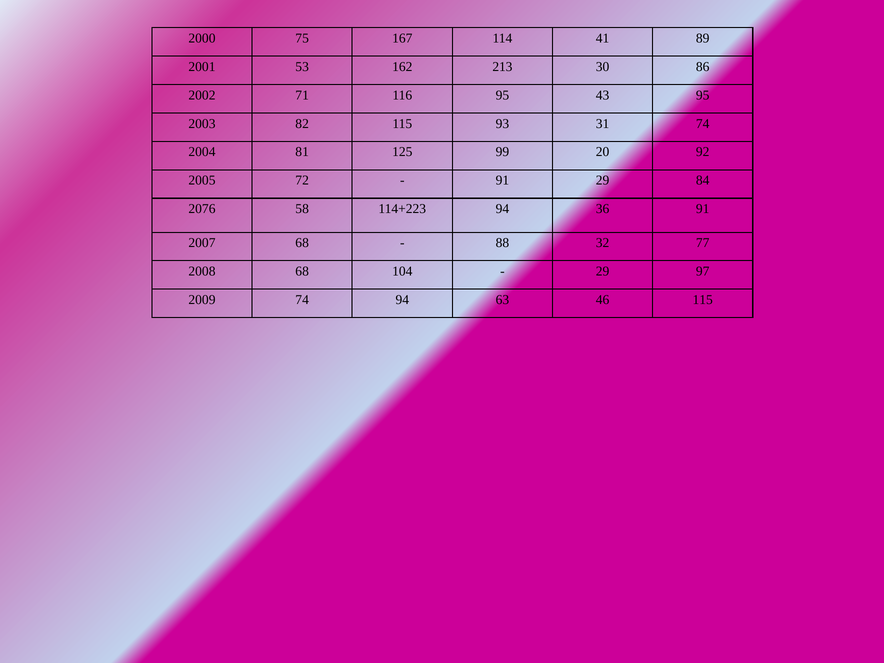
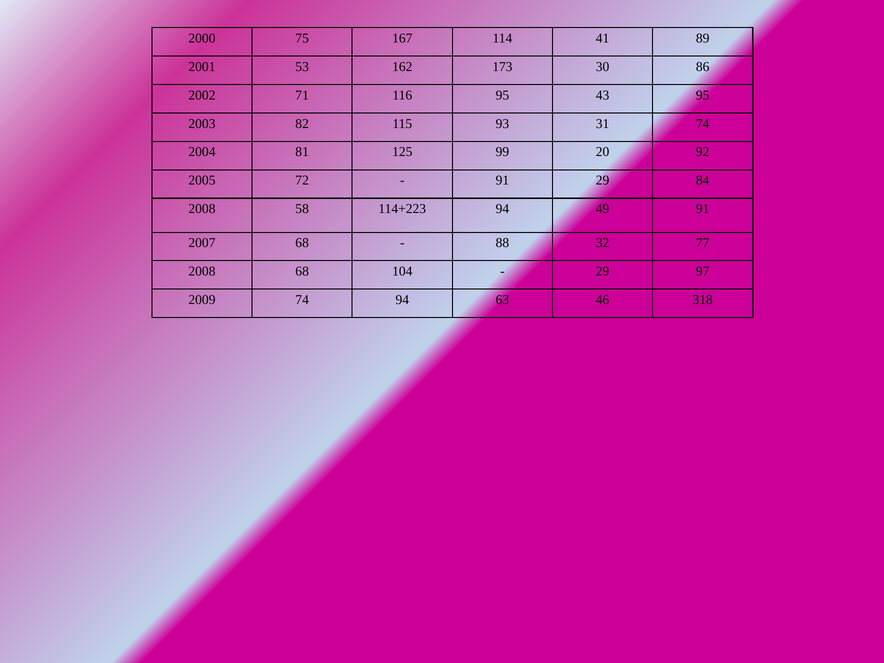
213: 213 -> 173 (502, 67)
2076: 2076 -> 2008 (202, 209)
36: 36 -> 49 (603, 209)
46 115: 115 -> 318 (703, 300)
